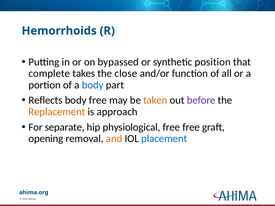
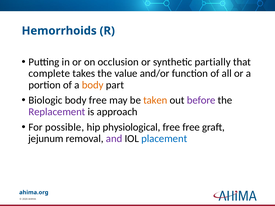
bypassed: bypassed -> occlusion (118, 62)
position: position -> partially (213, 62)
close: close -> value (126, 74)
body colour: blue -> orange (93, 85)
Reflects: Reflects -> Biologic (45, 100)
Replacement colour: orange -> purple (57, 112)
separate: separate -> possible (65, 127)
opening: opening -> jejunum (46, 139)
and colour: orange -> purple (114, 139)
